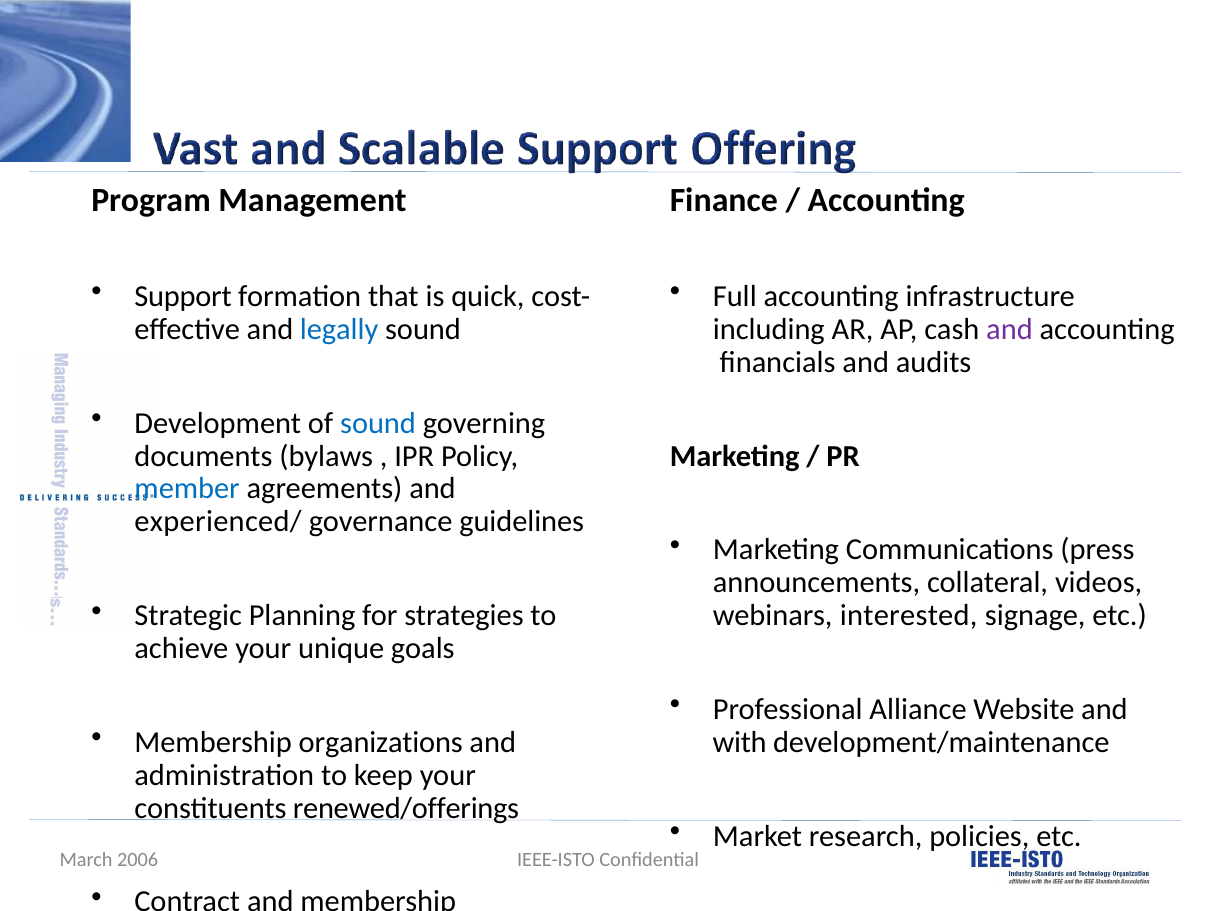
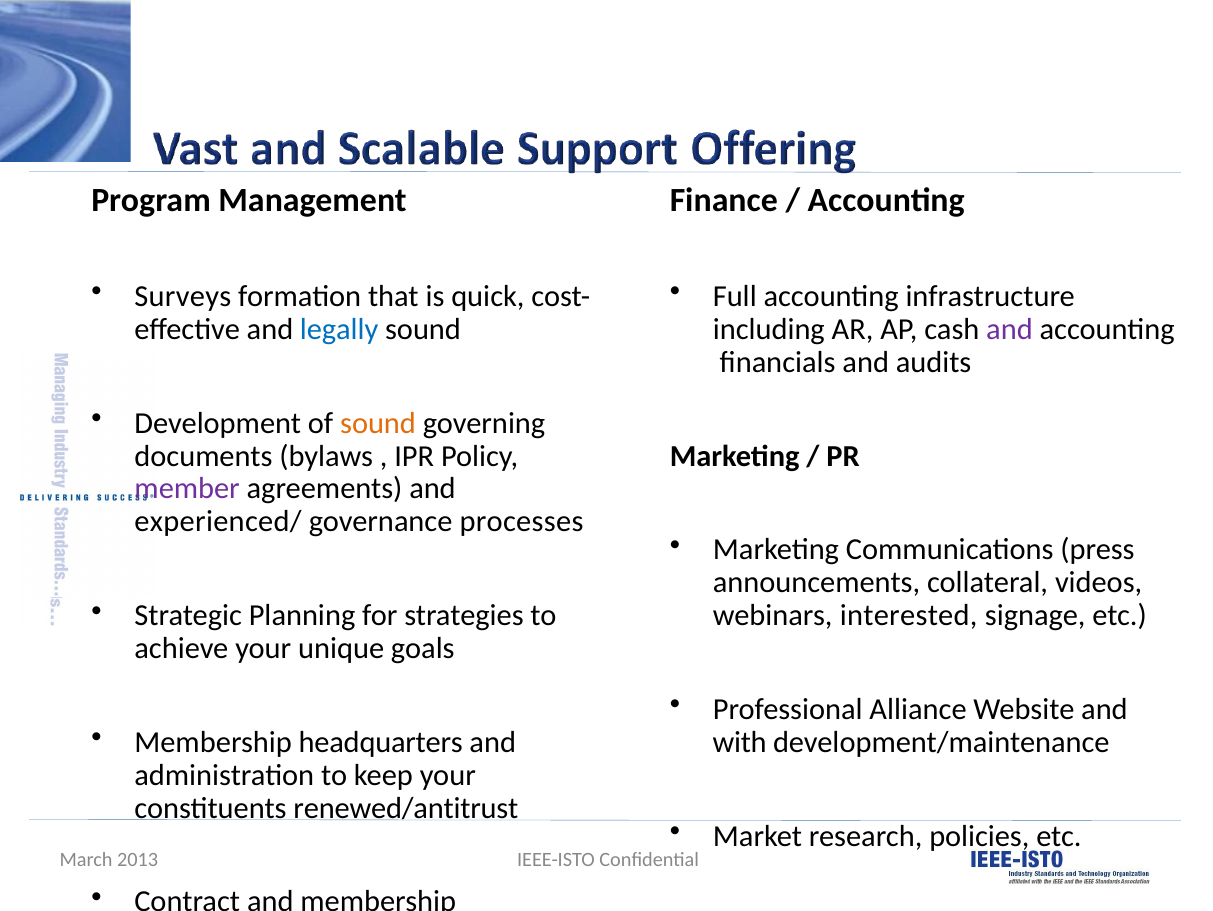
Support: Support -> Surveys (183, 296)
sound colour: blue -> orange (378, 423)
member colour: blue -> purple (187, 489)
guidelines: guidelines -> processes (522, 522)
organizations: organizations -> headquarters (381, 742)
renewed/offerings: renewed/offerings -> renewed/antitrust (406, 808)
2006: 2006 -> 2013 (138, 860)
